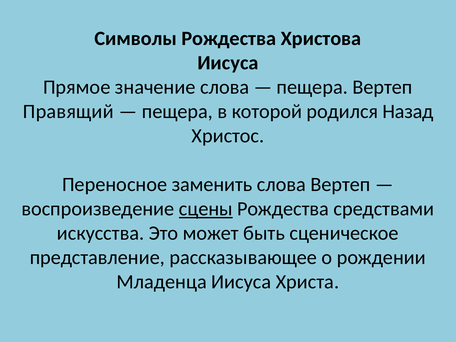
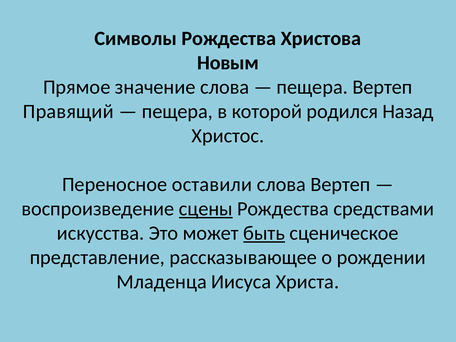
Иисуса: Иисуса -> Новым (228, 63)
заменить: заменить -> оставили (212, 185)
быть underline: none -> present (264, 233)
